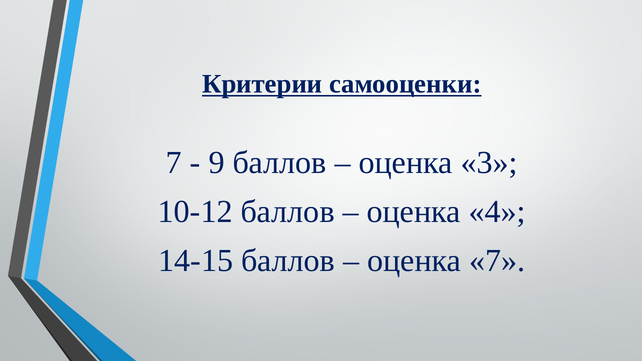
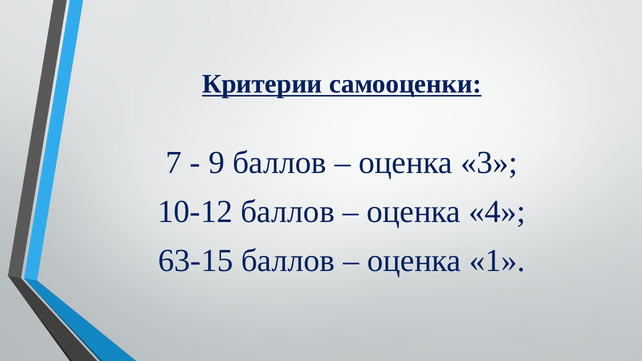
14-15: 14-15 -> 63-15 (196, 261)
оценка 7: 7 -> 1 (497, 261)
